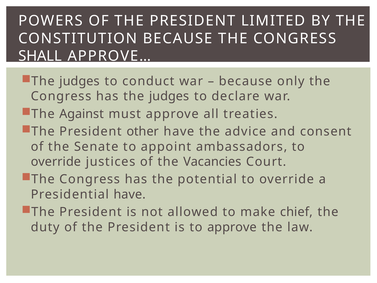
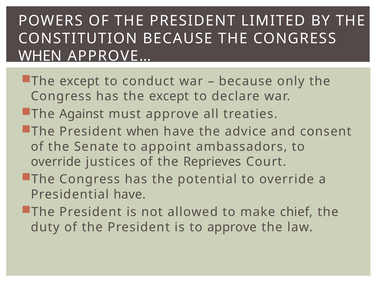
SHALL: SHALL -> WHEN (40, 56)
judges: judges -> except (80, 81)
has the judges: judges -> except (169, 96)
President other: other -> when (143, 131)
Vacancies: Vacancies -> Reprieves (212, 162)
